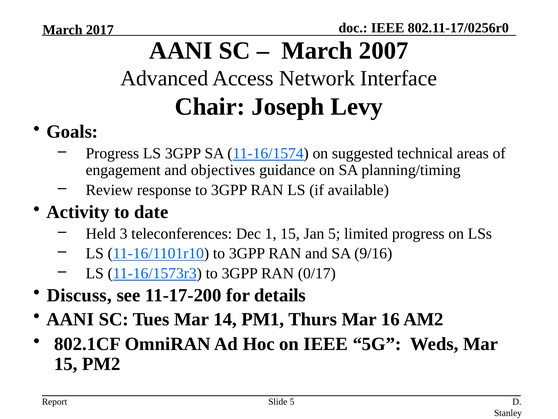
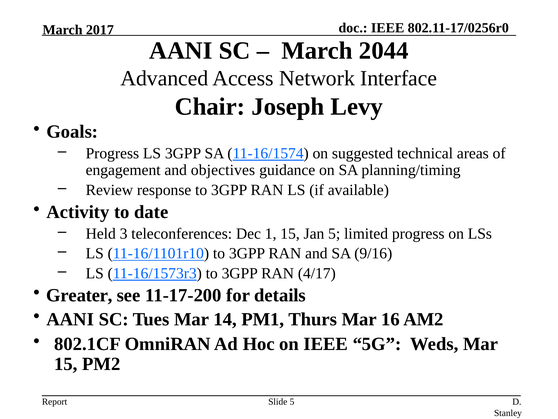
2007: 2007 -> 2044 (384, 51)
0/17: 0/17 -> 4/17 (317, 273)
Discuss: Discuss -> Greater (79, 295)
